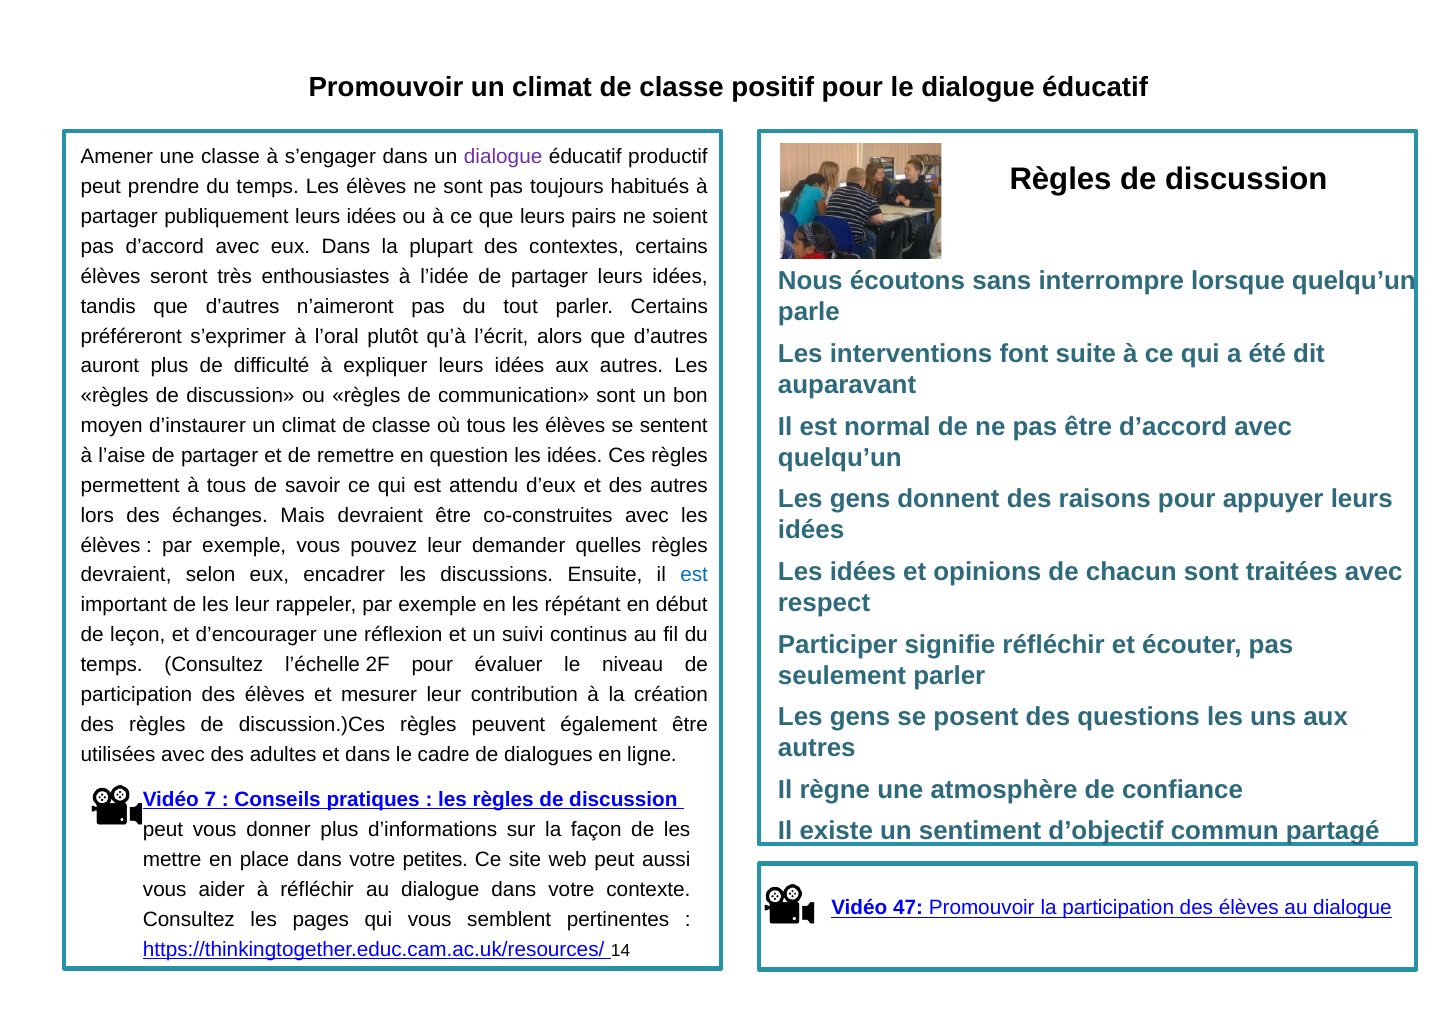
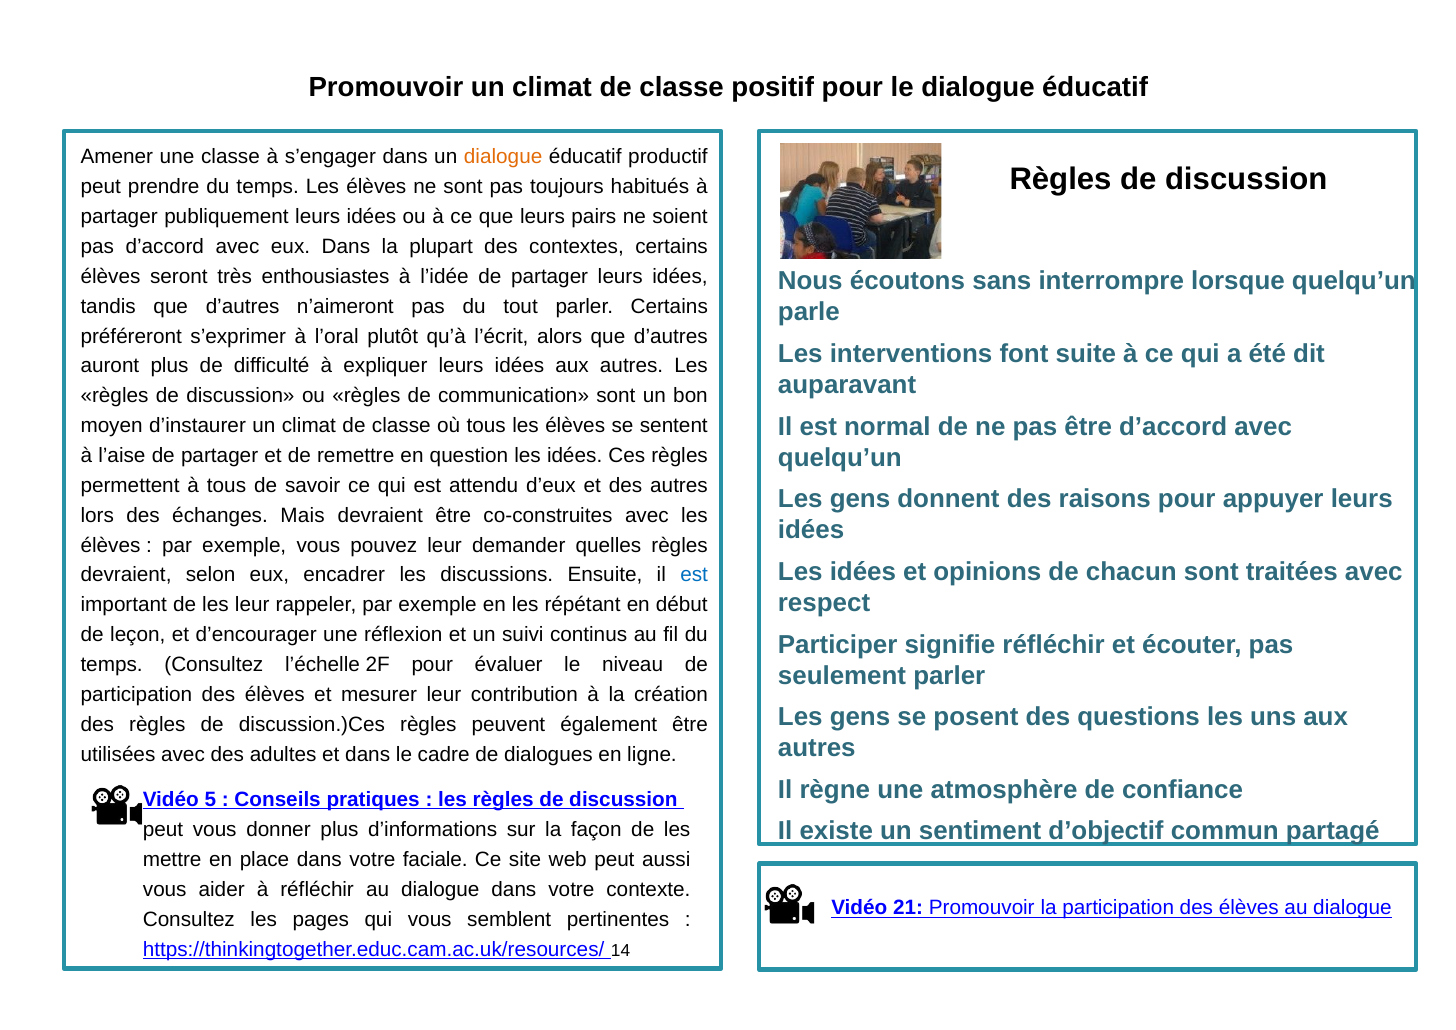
dialogue colour: purple -> orange (503, 157)
7: 7 -> 5 (210, 800)
petites: petites -> faciale (435, 859)
47: 47 -> 21 (908, 908)
